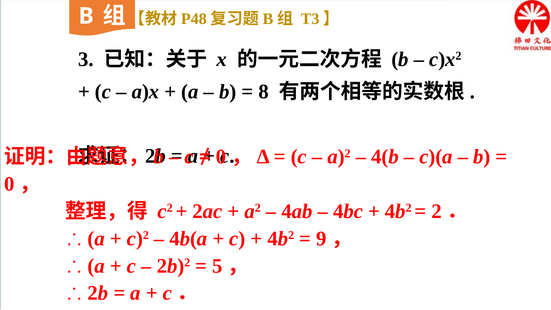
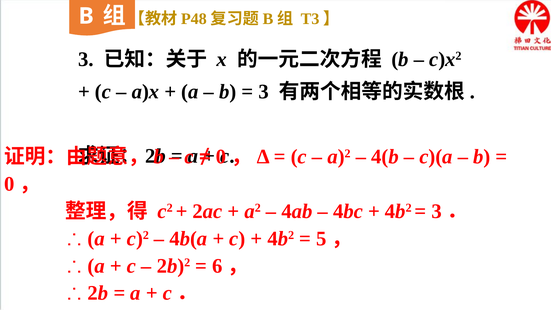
8: 8 -> 3 (264, 91)
2: 2 -> 3 (437, 211)
9: 9 -> 5 (321, 239)
5: 5 -> 6 (217, 266)
